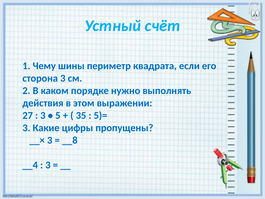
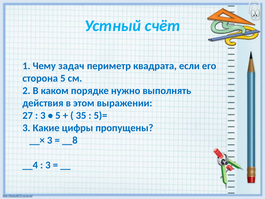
шины: шины -> задач (71, 66)
сторона 3: 3 -> 5 (63, 78)
